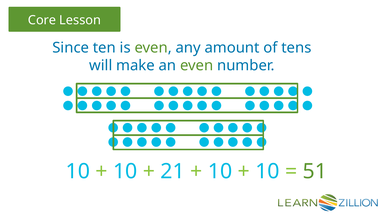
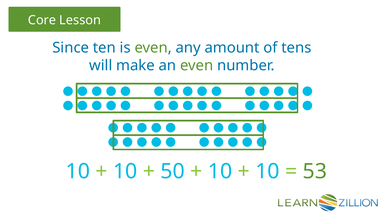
21: 21 -> 50 (173, 172)
51: 51 -> 53 (315, 172)
